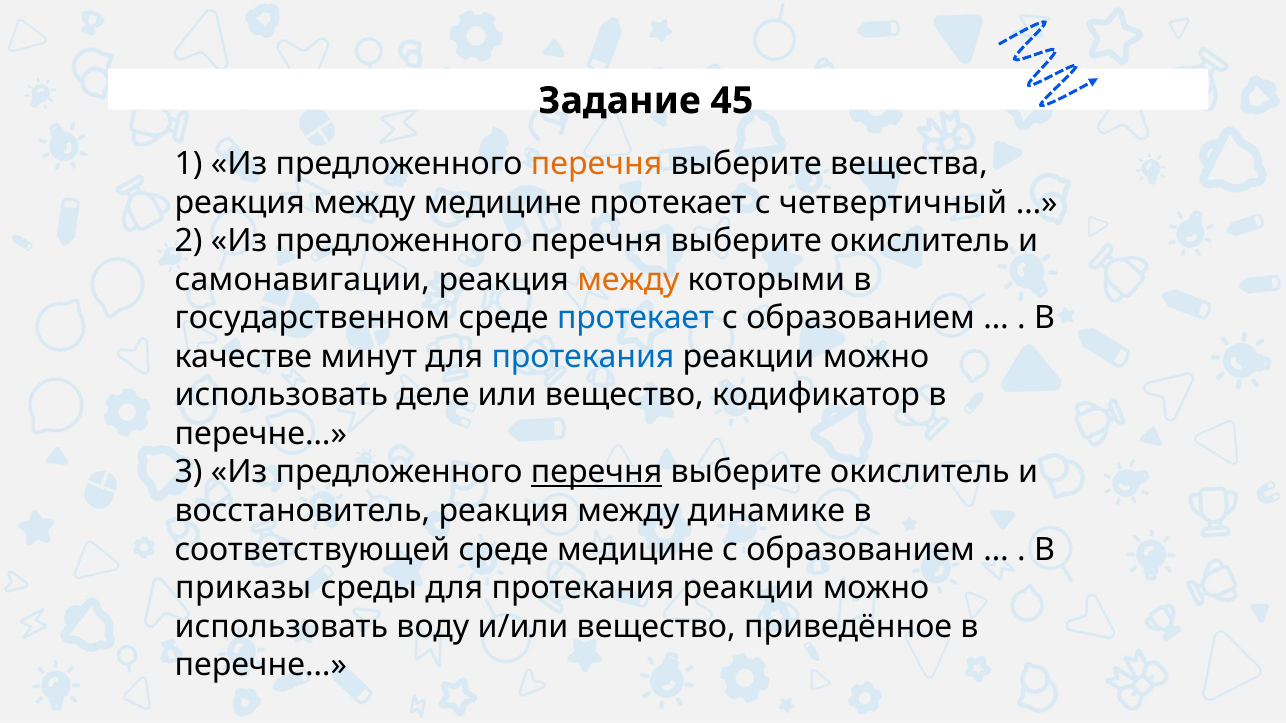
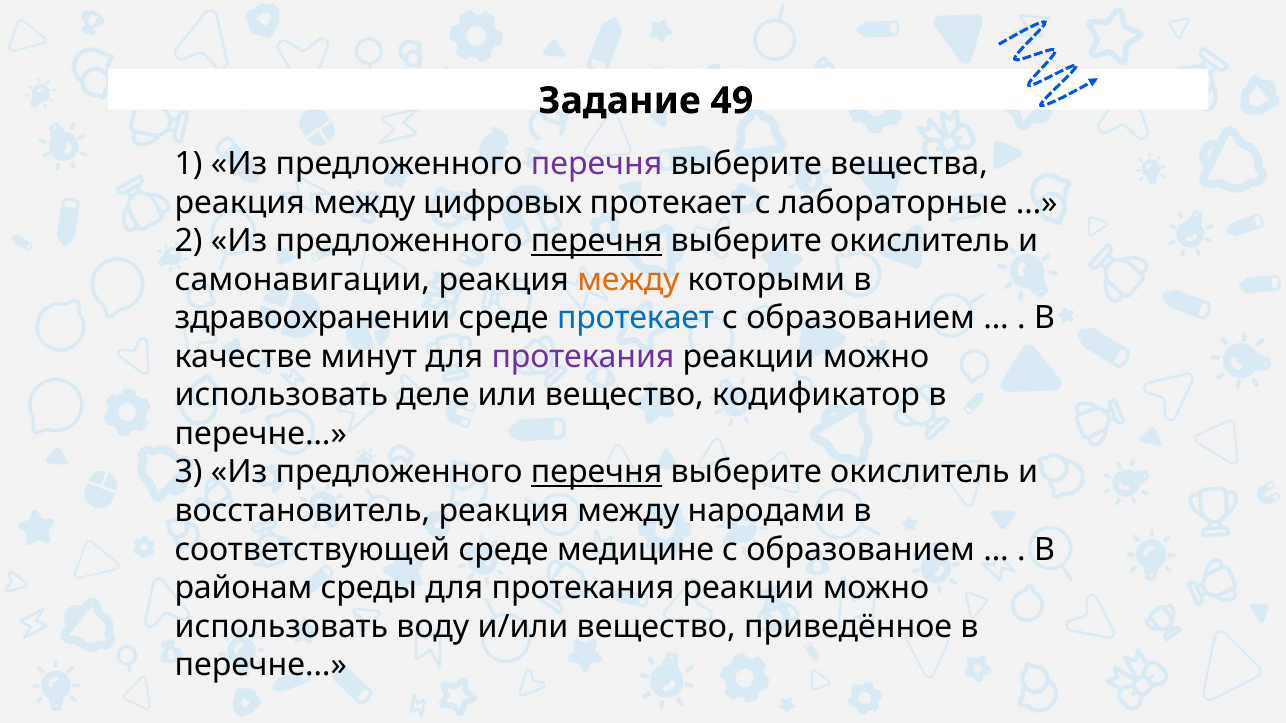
45: 45 -> 49 (732, 101)
перечня colour: orange -> purple (597, 164)
между медицине: медицине -> цифровых (503, 203)
четвертичный: четвертичный -> лабораторные (893, 203)
перечня underline: none -> present (597, 241)
государственном: государственном -> здравоохранении (313, 318)
протекания colour: blue -> purple (583, 357)
динамике: динамике -> народами (766, 511)
приказы: приказы -> районам (243, 588)
